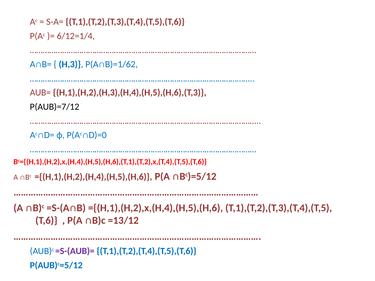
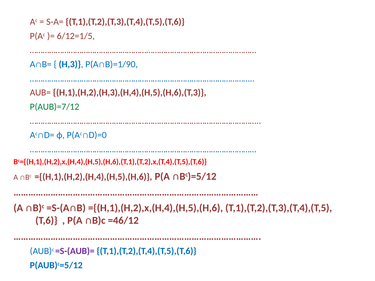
6/12=1/4: 6/12=1/4 -> 6/12=1/5 (76, 36)
P(A∩B)=1/62: P(A∩B)=1/62 -> P(A∩B)=1/90 (112, 64)
P(AUB)=7/12 colour: black -> green (55, 107)
=13/12: =13/12 -> =46/12 (123, 221)
